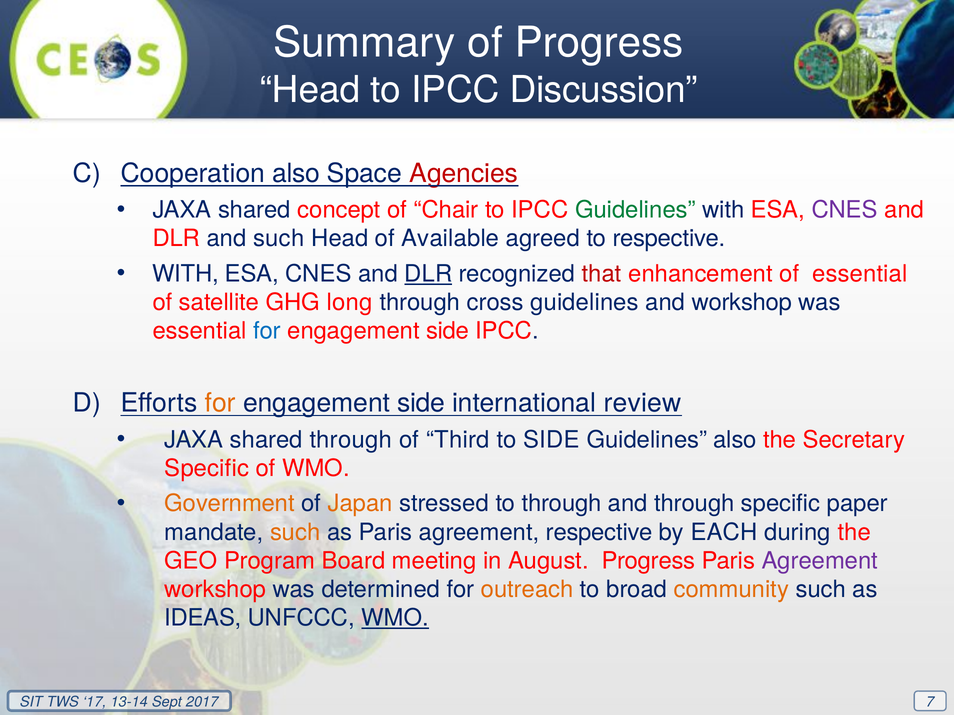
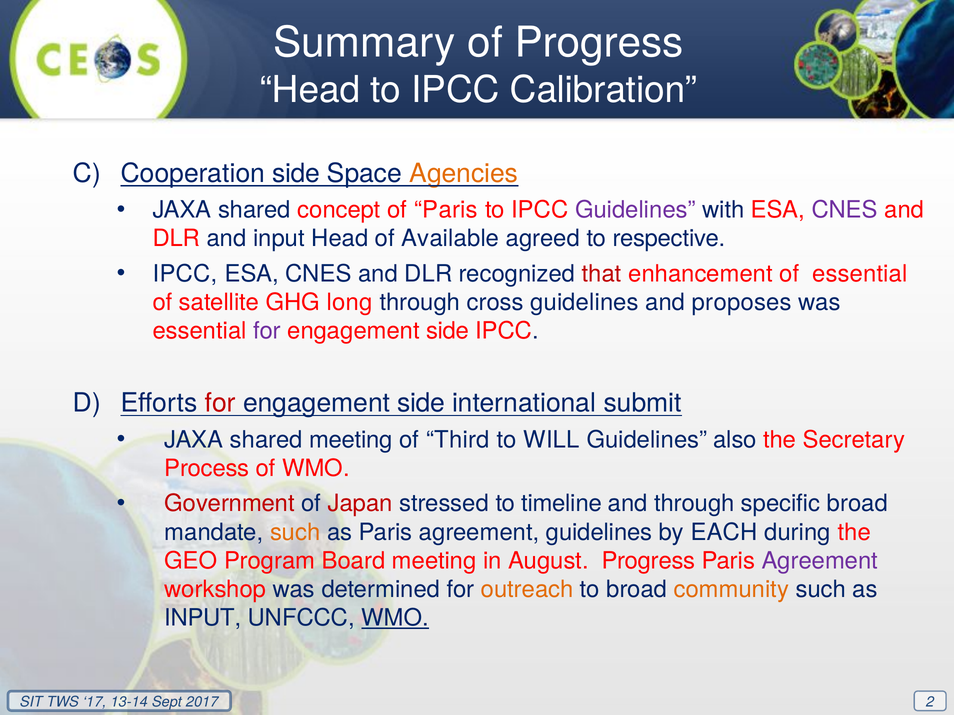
Discussion: Discussion -> Calibration (604, 90)
Cooperation also: also -> side (296, 174)
Agencies colour: red -> orange (464, 174)
of Chair: Chair -> Paris (446, 210)
Guidelines colour: green -> purple (635, 210)
and such: such -> input (279, 239)
WITH: WITH -> IPCC (185, 274)
DLR underline: present -> none (428, 274)
and workshop: workshop -> proposes (742, 303)
for colour: blue -> purple (267, 331)
for colour: orange -> red (220, 403)
review: review -> submit (643, 403)
shared through: through -> meeting (351, 440)
to SIDE: SIDE -> WILL (551, 440)
Specific: Specific -> Process (207, 469)
Government colour: orange -> red (230, 504)
Japan colour: orange -> red (360, 504)
to through: through -> timeline (562, 504)
specific paper: paper -> broad (857, 504)
agreement respective: respective -> guidelines (599, 533)
IDEAS: IDEAS -> INPUT (203, 618)
7: 7 -> 2 (930, 702)
